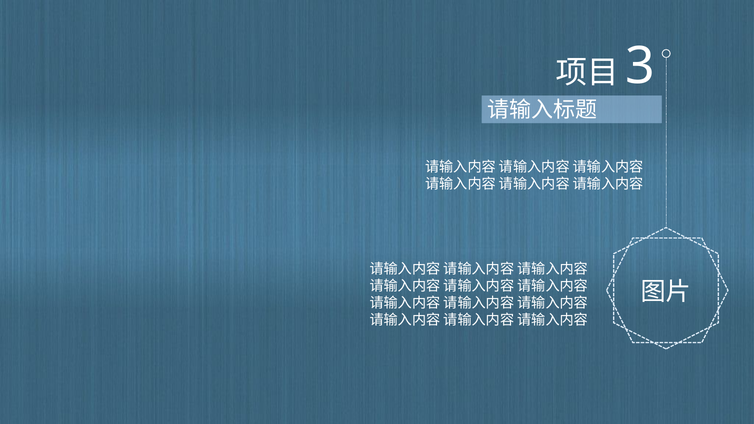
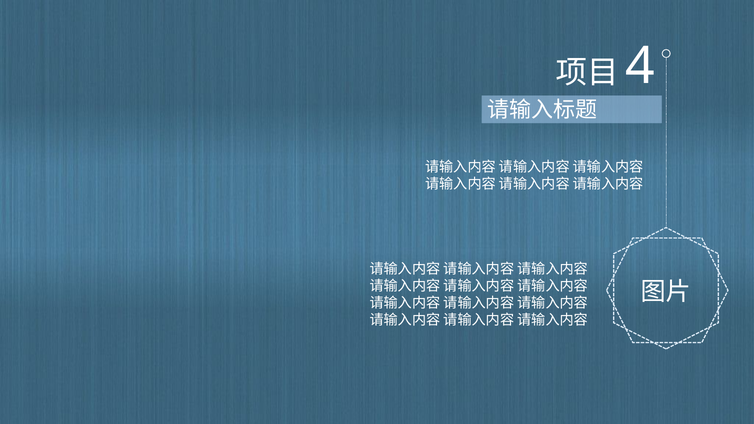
3: 3 -> 4 (640, 66)
